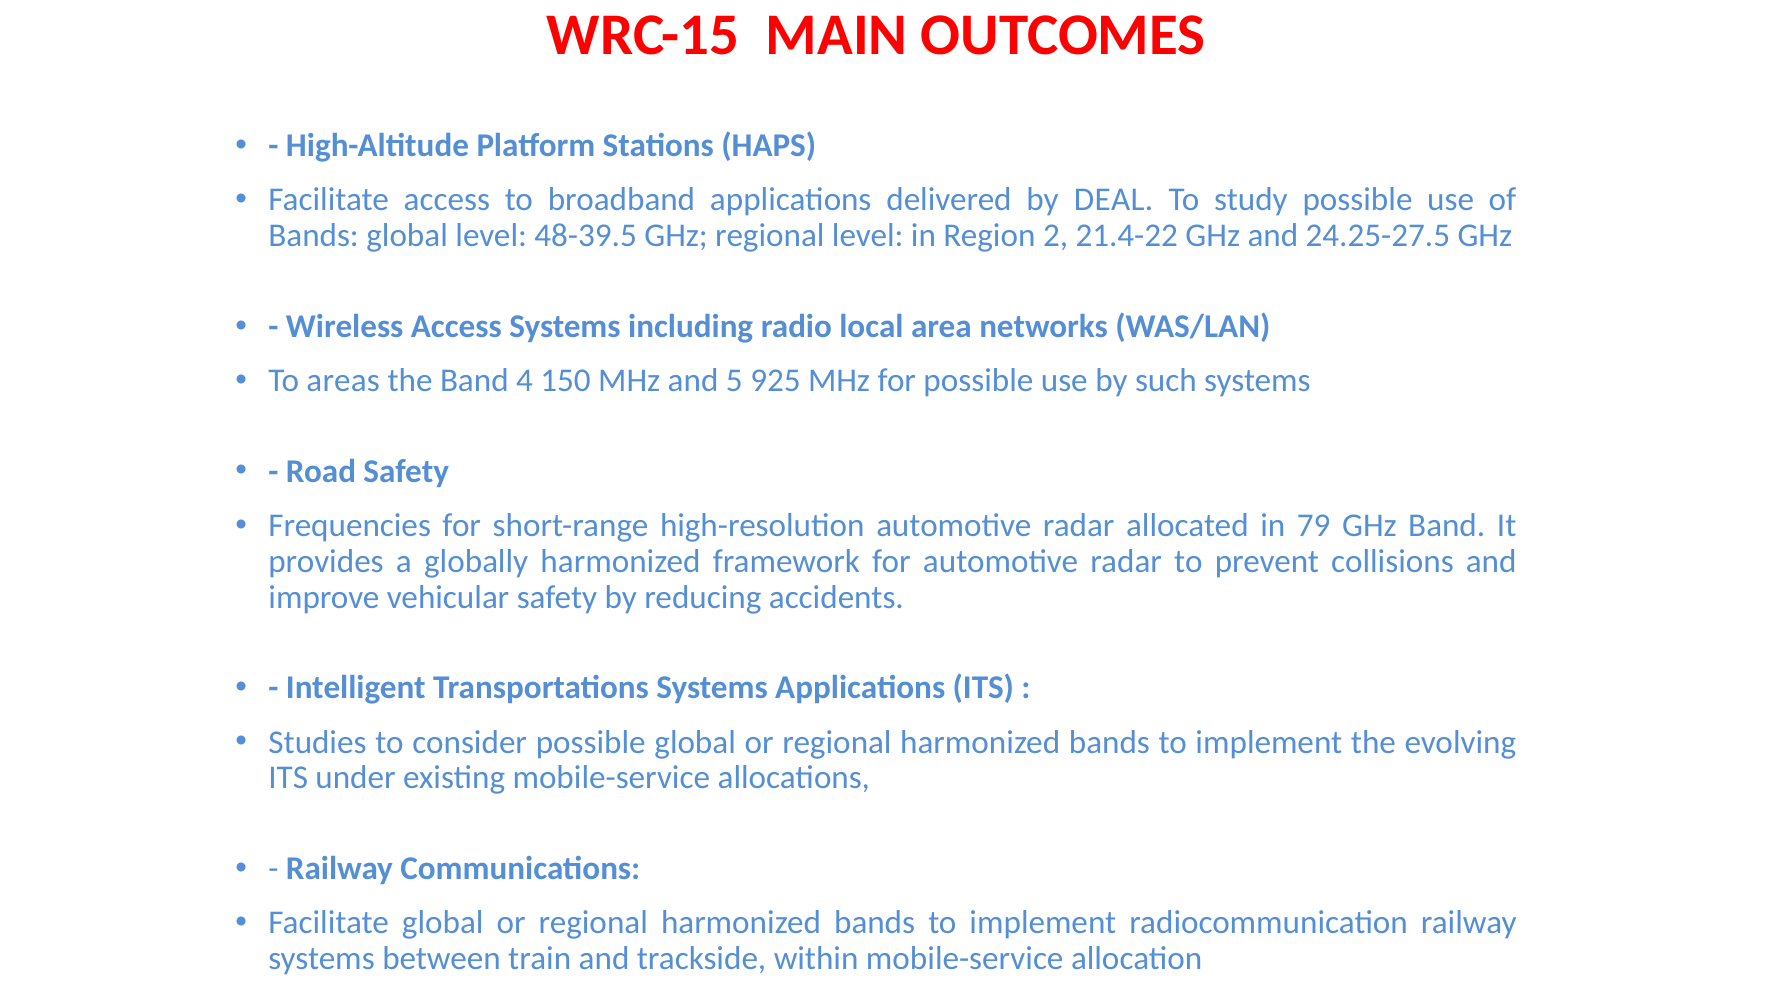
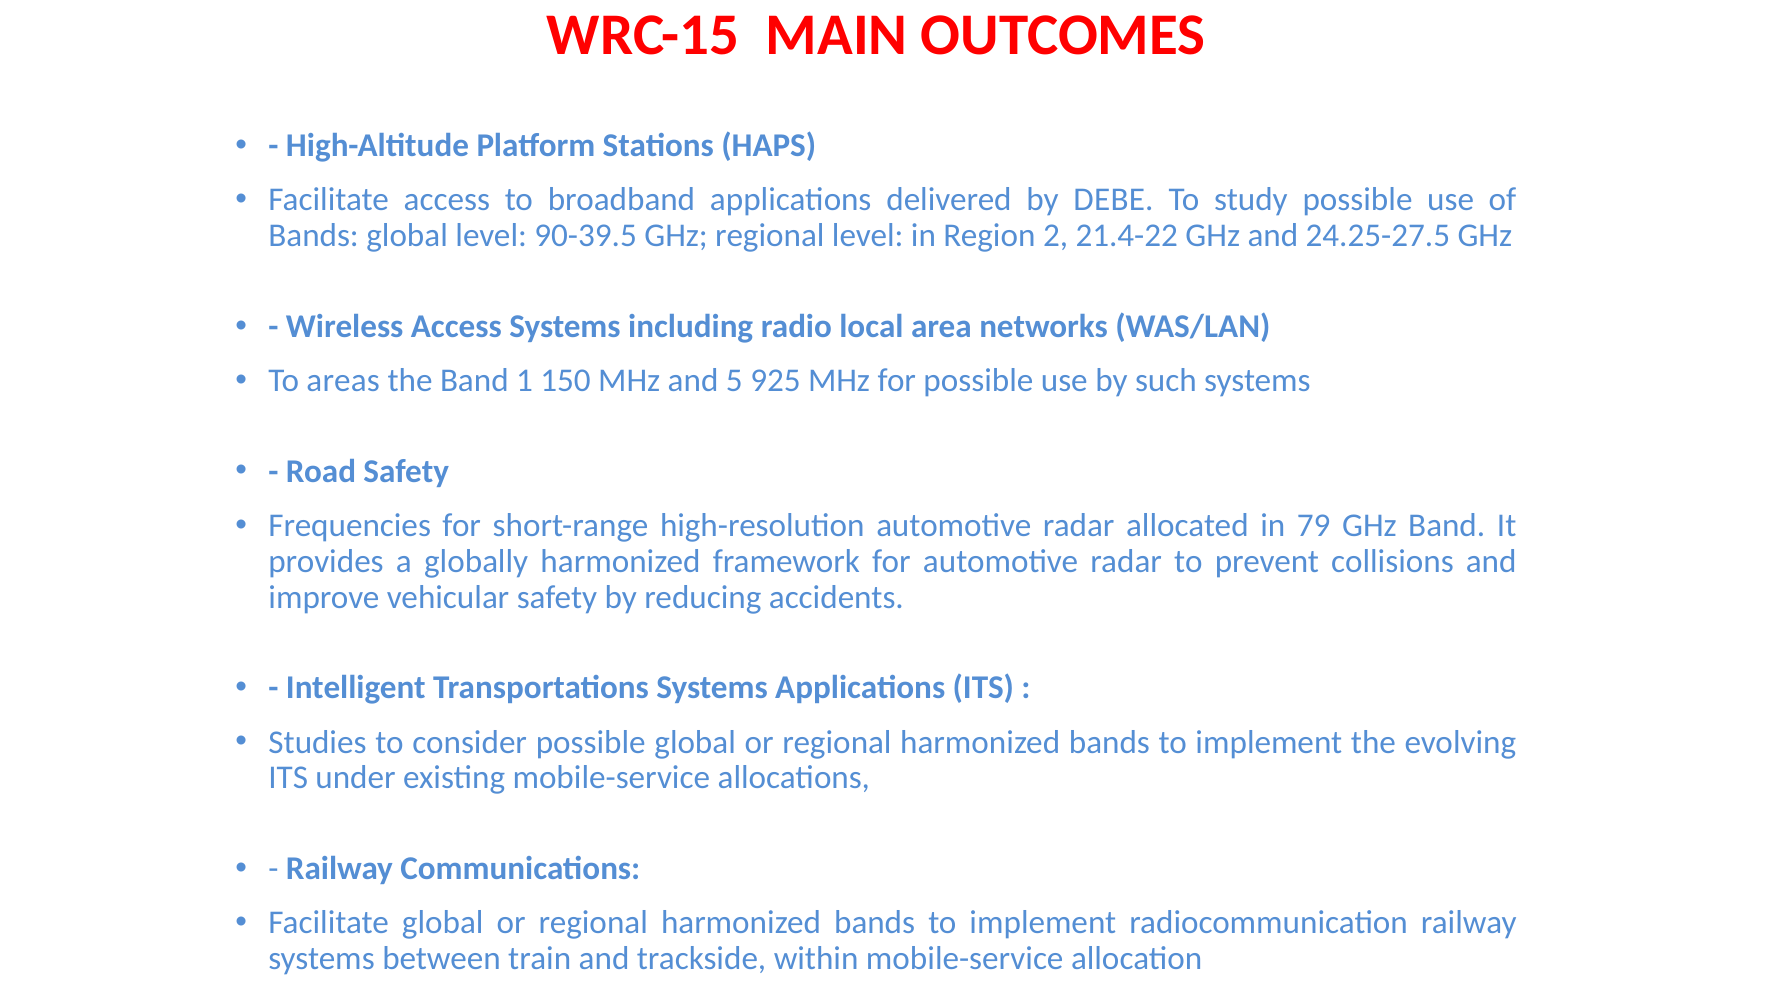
DEAL: DEAL -> DEBE (1114, 200)
48-39.5: 48-39.5 -> 90-39.5 (586, 236)
4: 4 -> 1 (524, 381)
